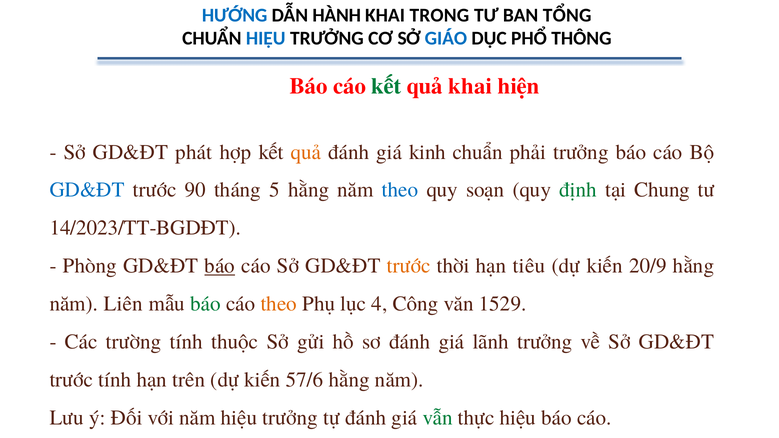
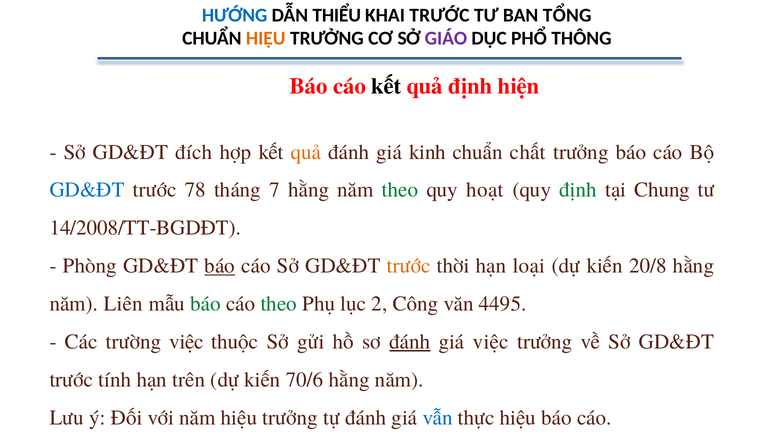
HÀNH: HÀNH -> THIỂU (337, 15)
KHAI TRONG: TRONG -> TRƯỚC (439, 15)
HIỆU colour: blue -> orange (266, 39)
GIÁO colour: blue -> purple (446, 39)
kết colour: green -> black (386, 86)
quả khai: khai -> định (470, 86)
phát: phát -> đích (194, 152)
phải: phải -> chất (528, 152)
90: 90 -> 78 (195, 190)
5: 5 -> 7 (275, 190)
theo colour: blue -> green (400, 190)
soạn: soạn -> hoạt (485, 190)
14/2023/TT-BGDĐT: 14/2023/TT-BGDĐT -> 14/2008/TT-BGDĐT (145, 228)
tiêu: tiêu -> loại (529, 266)
20/9: 20/9 -> 20/8 (648, 266)
theo colour: orange -> green (279, 304)
4: 4 -> 2 (379, 304)
1529: 1529 -> 4495 (503, 304)
trường tính: tính -> việc (186, 342)
đánh underline: none -> present (410, 342)
giá lãnh: lãnh -> việc (491, 342)
57/6: 57/6 -> 70/6 (305, 380)
vẫn colour: green -> blue (438, 418)
